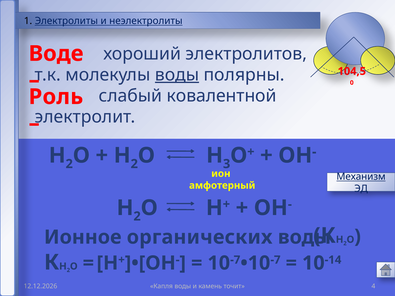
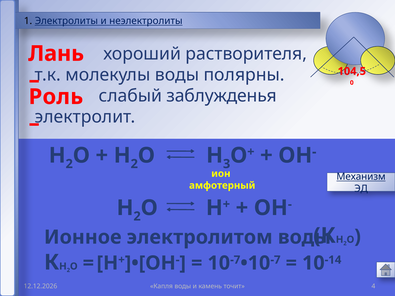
электролитов: электролитов -> растворителя (246, 54)
Воде: Воде -> Лань (56, 54)
воды underline: present -> none (177, 75)
ковалентной: ковалентной -> заблужденья (222, 96)
органических: органических -> электролитом (200, 237)
